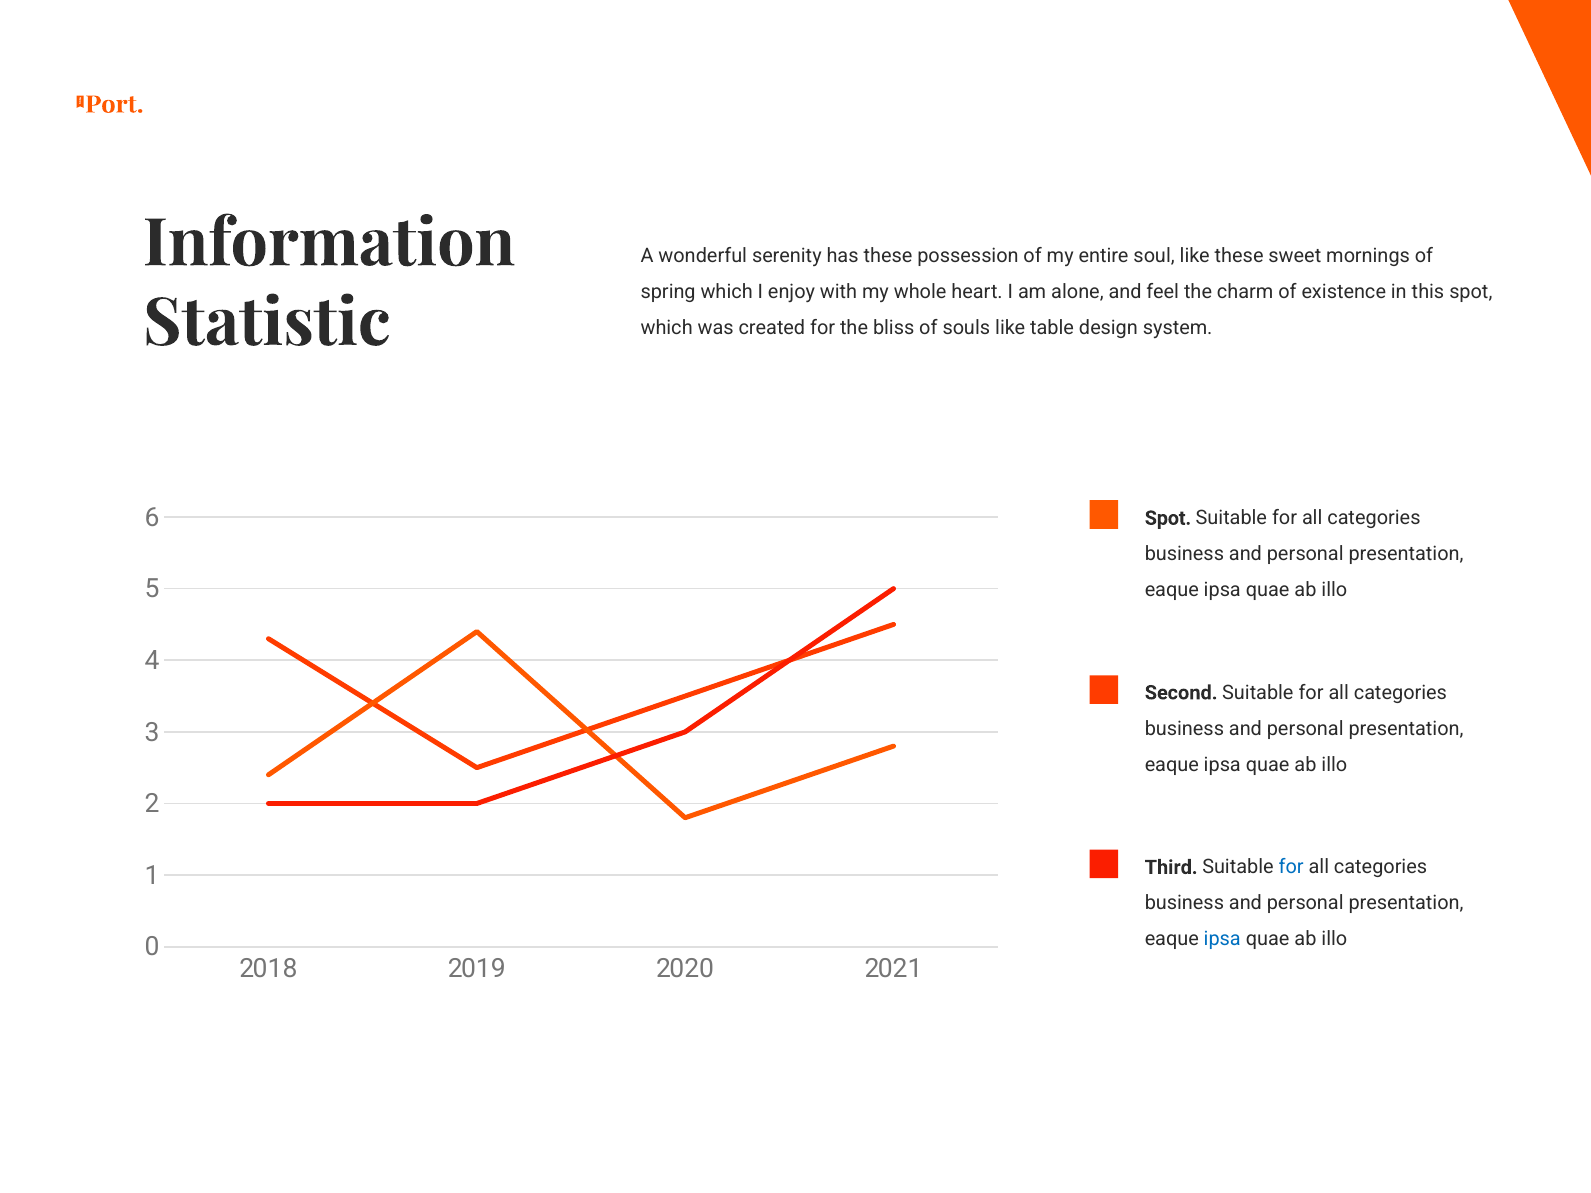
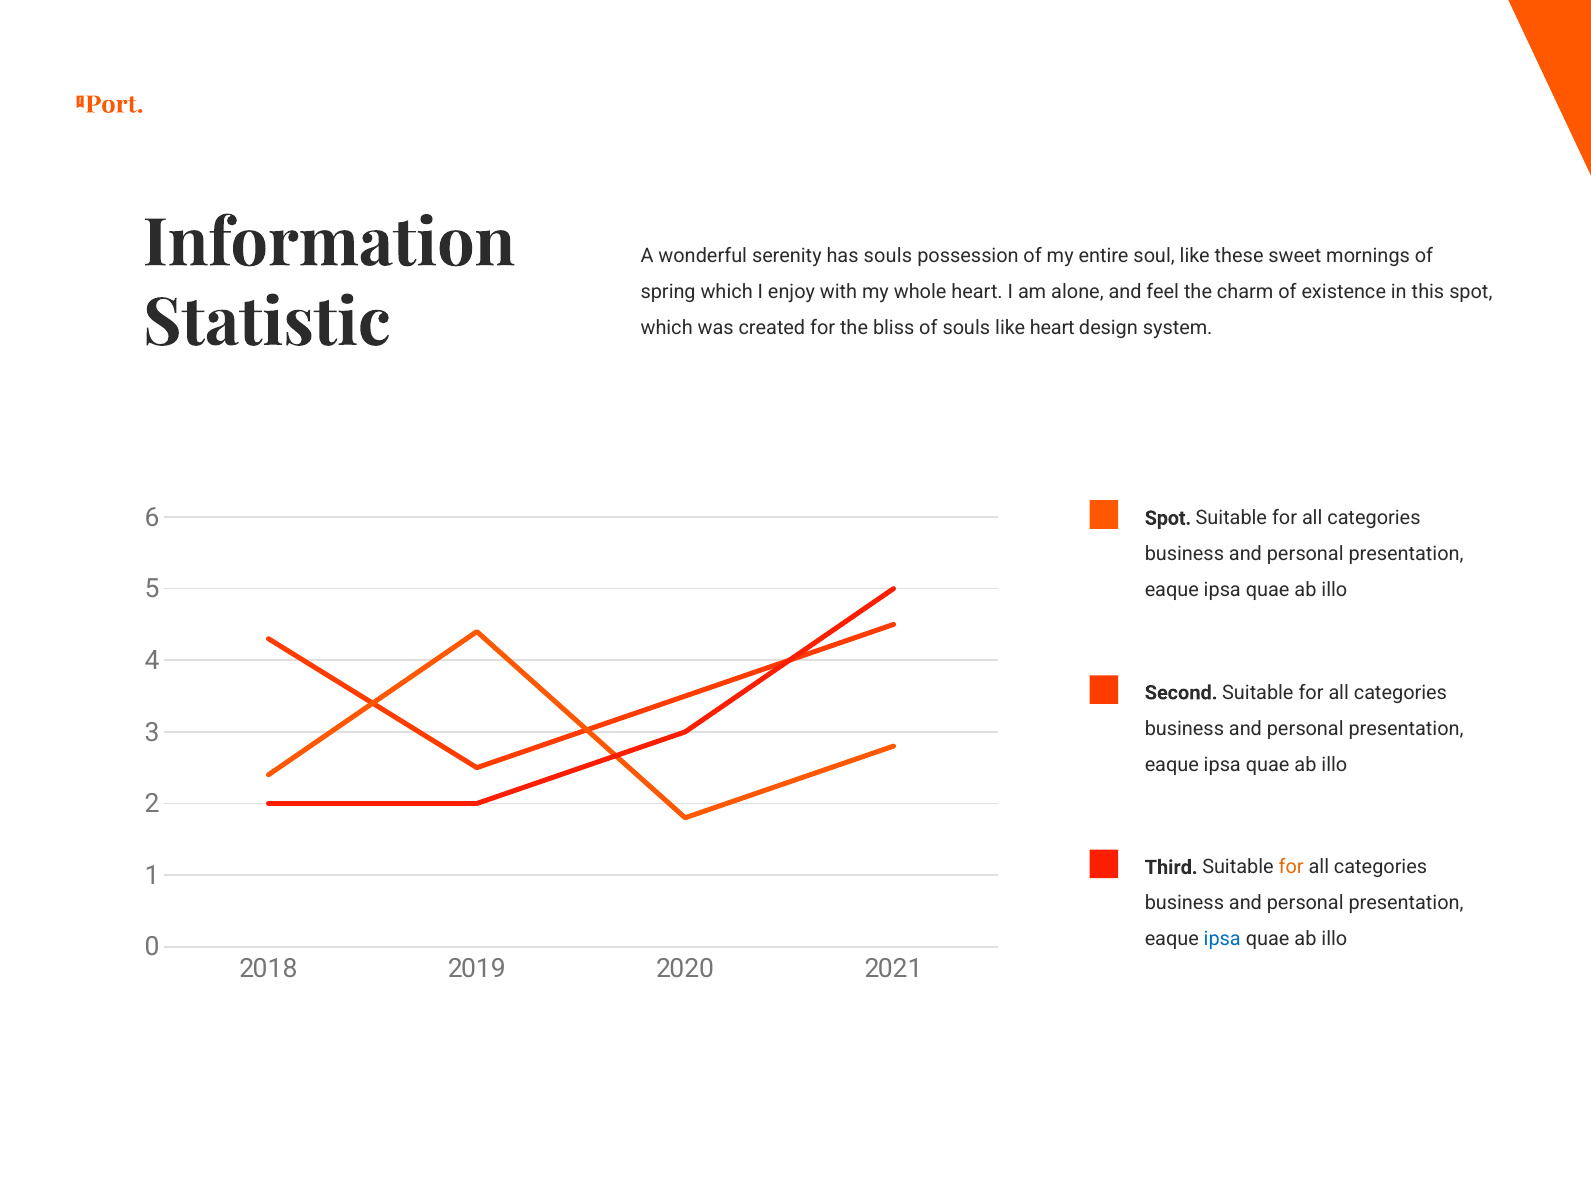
has these: these -> souls (888, 256)
like table: table -> heart (1052, 328)
for colour: blue -> orange (1291, 868)
